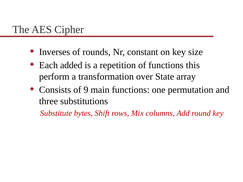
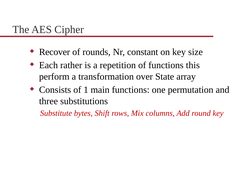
Inverses: Inverses -> Recover (55, 52)
added: added -> rather (71, 65)
9: 9 -> 1 (86, 90)
